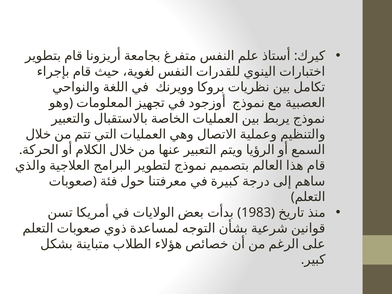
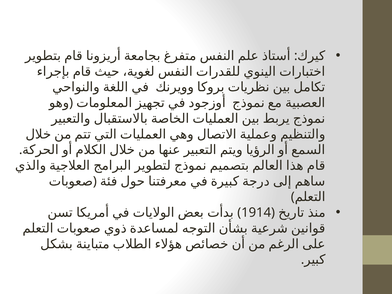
1983: 1983 -> 1914 (256, 213)
